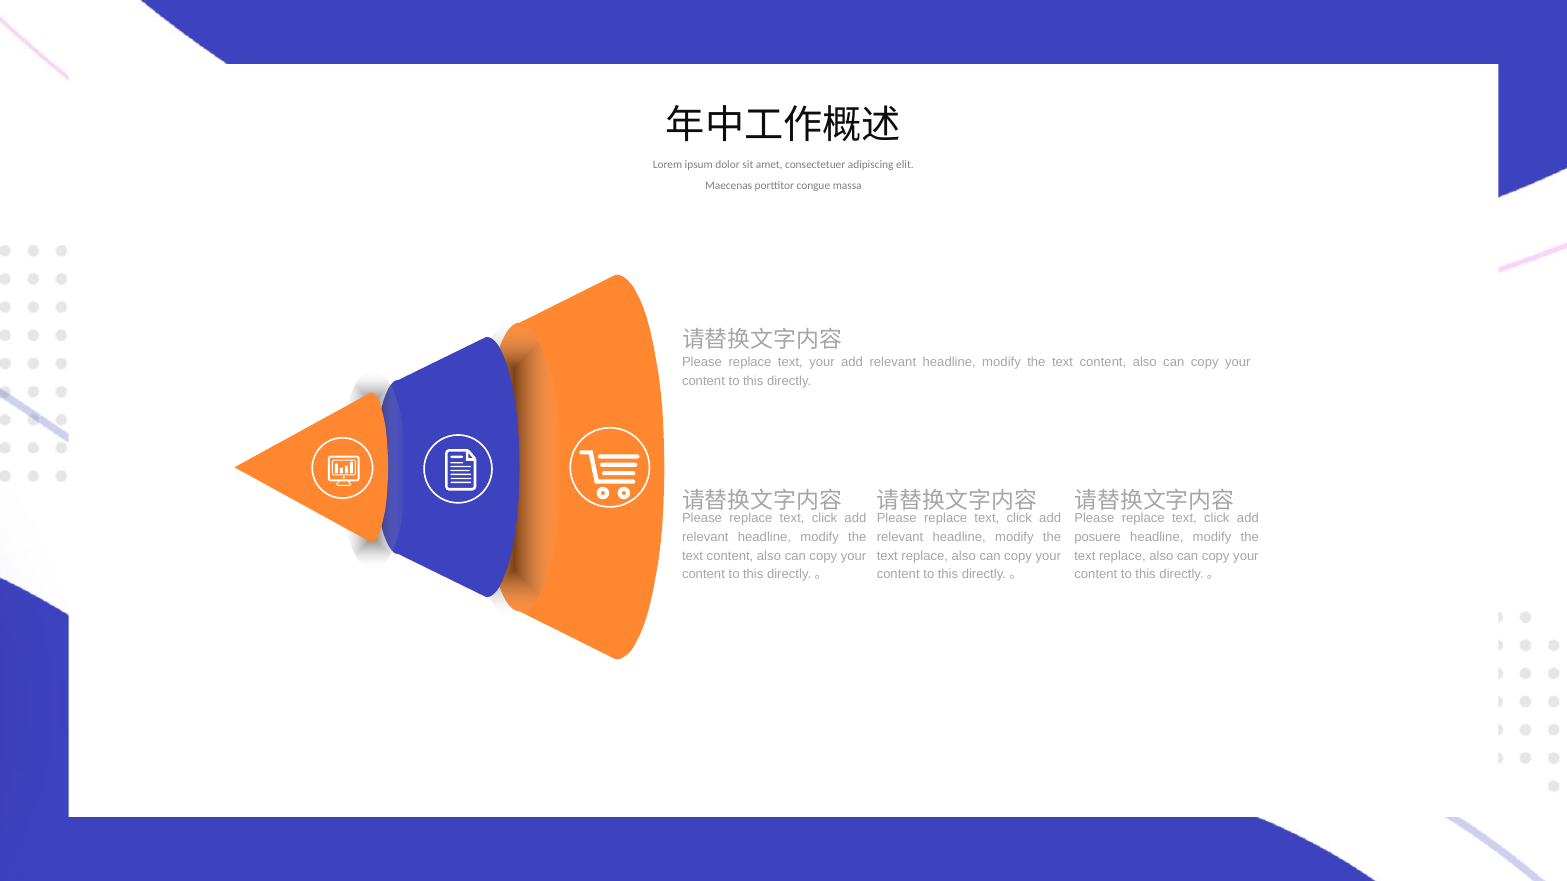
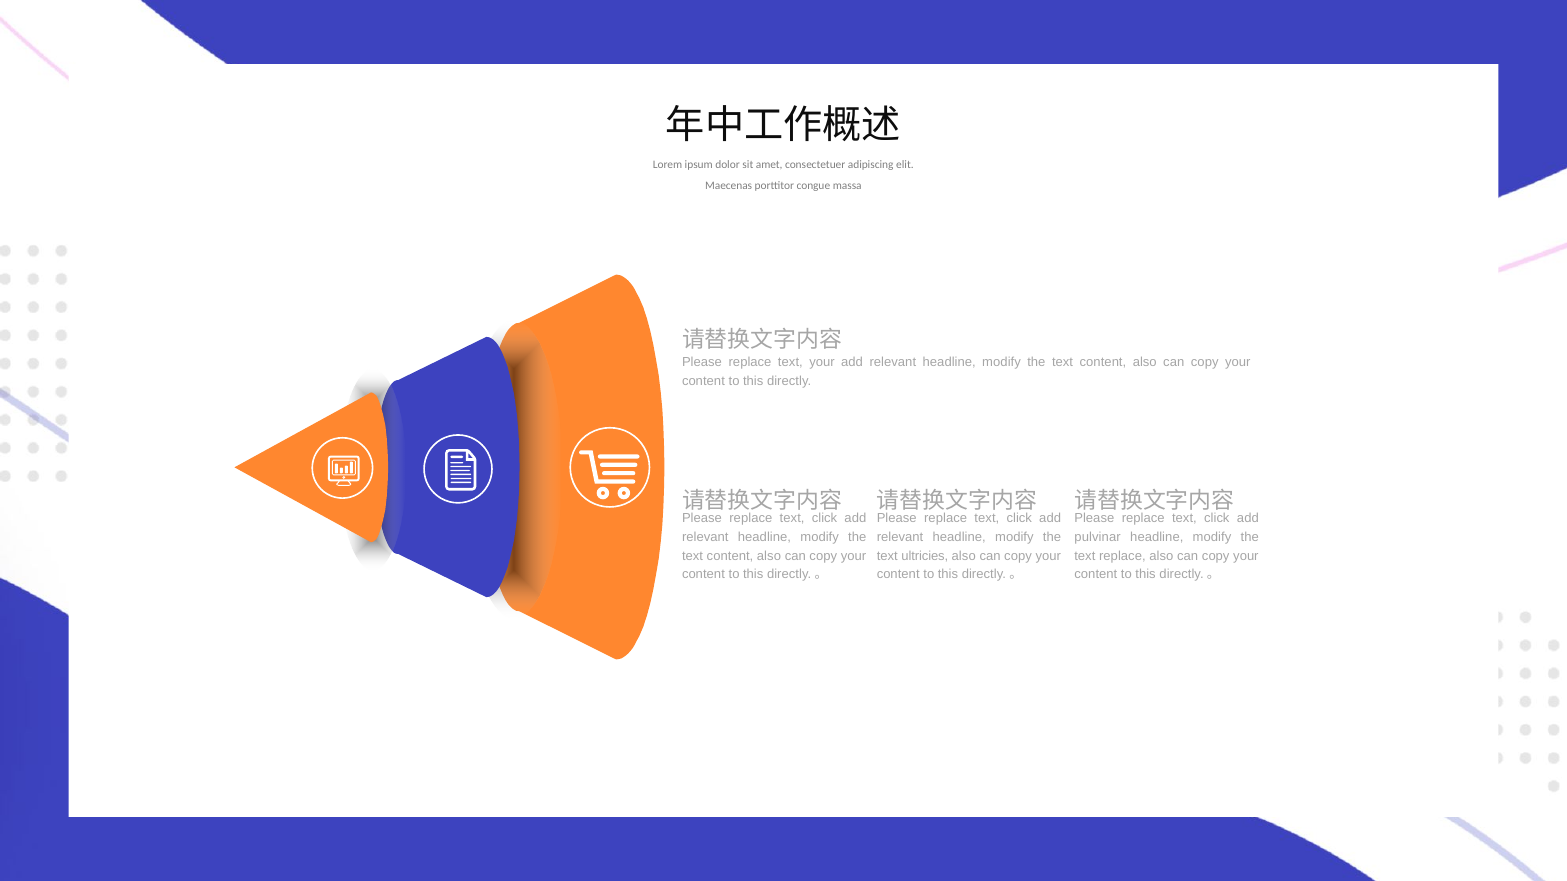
posuere: posuere -> pulvinar (1098, 537)
replace: replace -> ultricies (925, 556)
